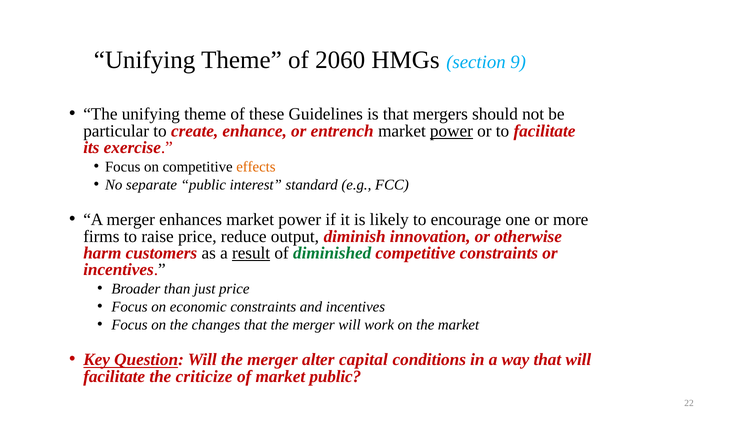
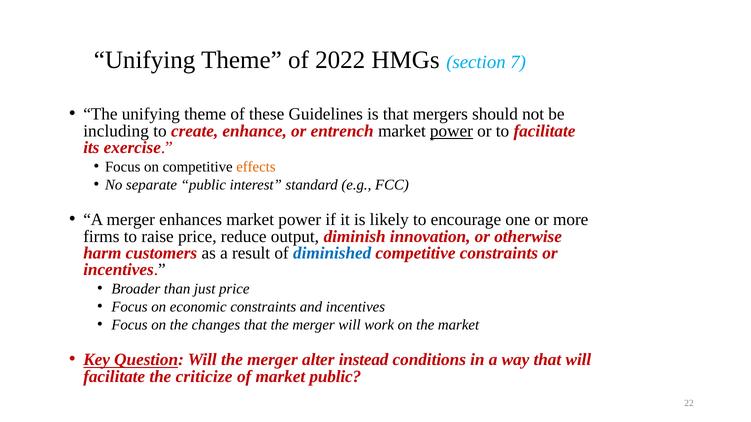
2060: 2060 -> 2022 (340, 60)
9: 9 -> 7 (518, 62)
particular: particular -> including (116, 131)
result underline: present -> none (251, 253)
diminished colour: green -> blue (332, 253)
capital: capital -> instead (364, 360)
